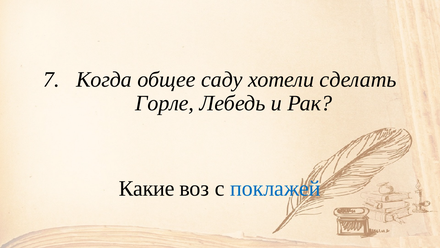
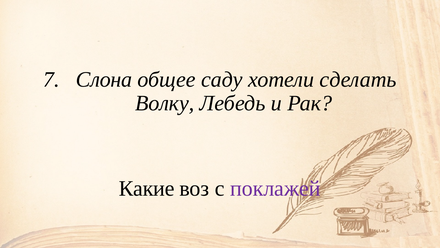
Когда: Когда -> Слона (104, 79)
Горле: Горле -> Волку (165, 103)
поклажей colour: blue -> purple (275, 188)
